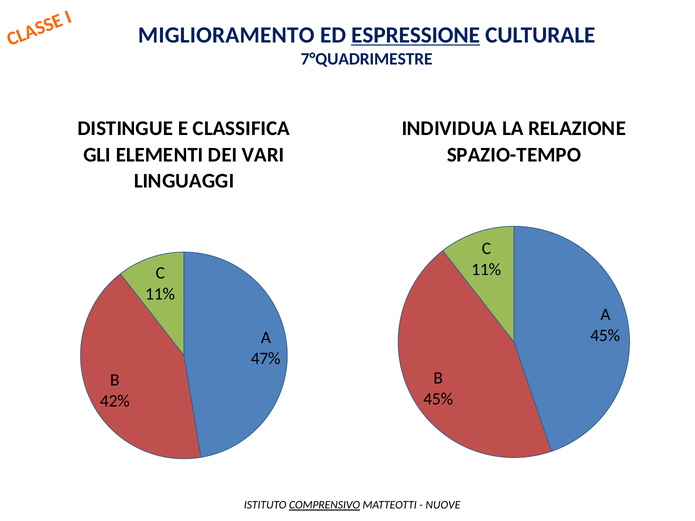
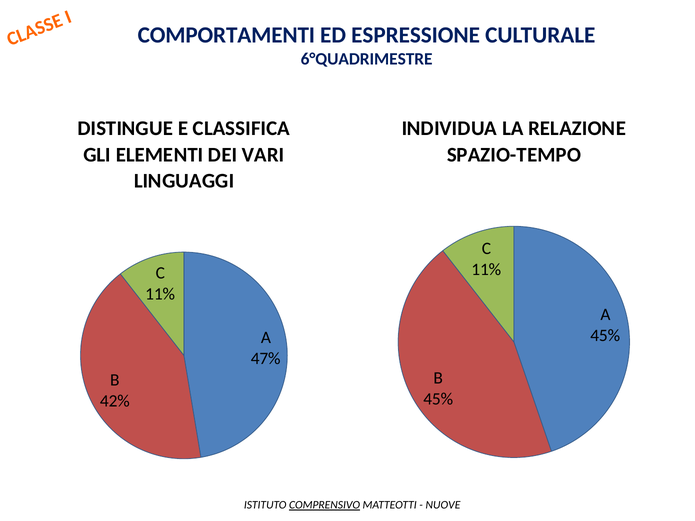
MIGLIORAMENTO: MIGLIORAMENTO -> COMPORTAMENTI (226, 35)
ESPRESSIONE underline: present -> none (416, 35)
7°QUADRIMESTRE: 7°QUADRIMESTRE -> 6°QUADRIMESTRE (367, 59)
